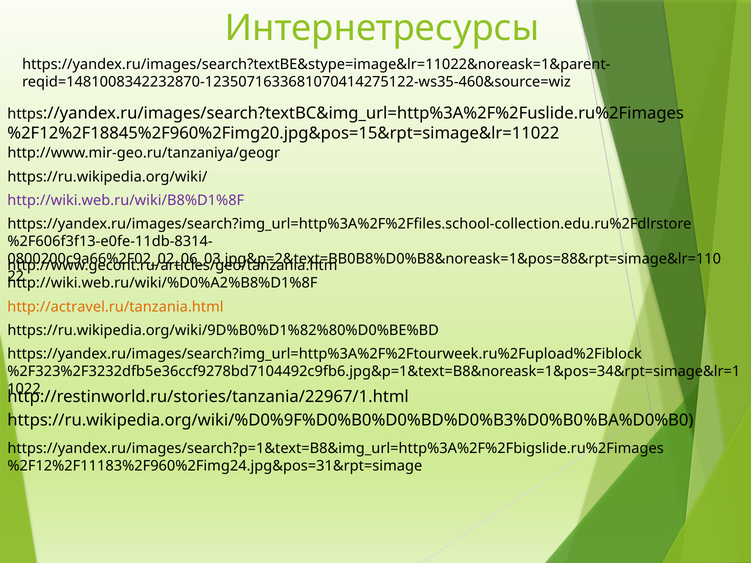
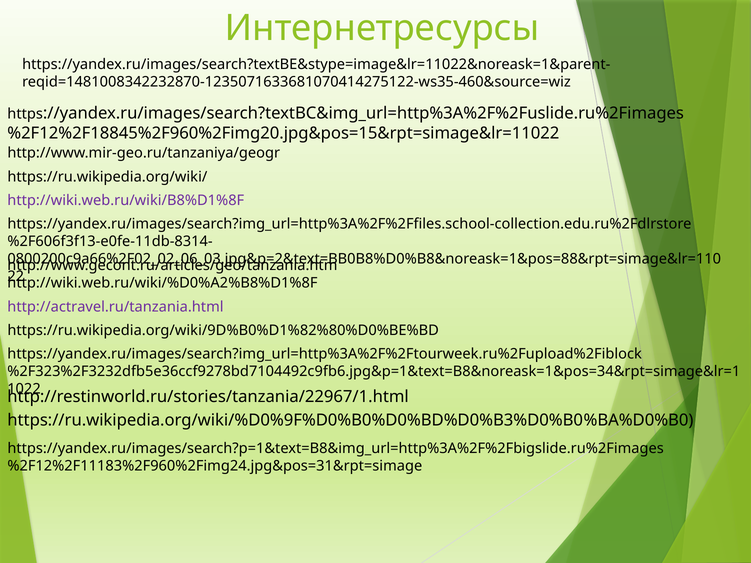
http://actravel.ru/tanzania.html colour: orange -> purple (115, 307)
